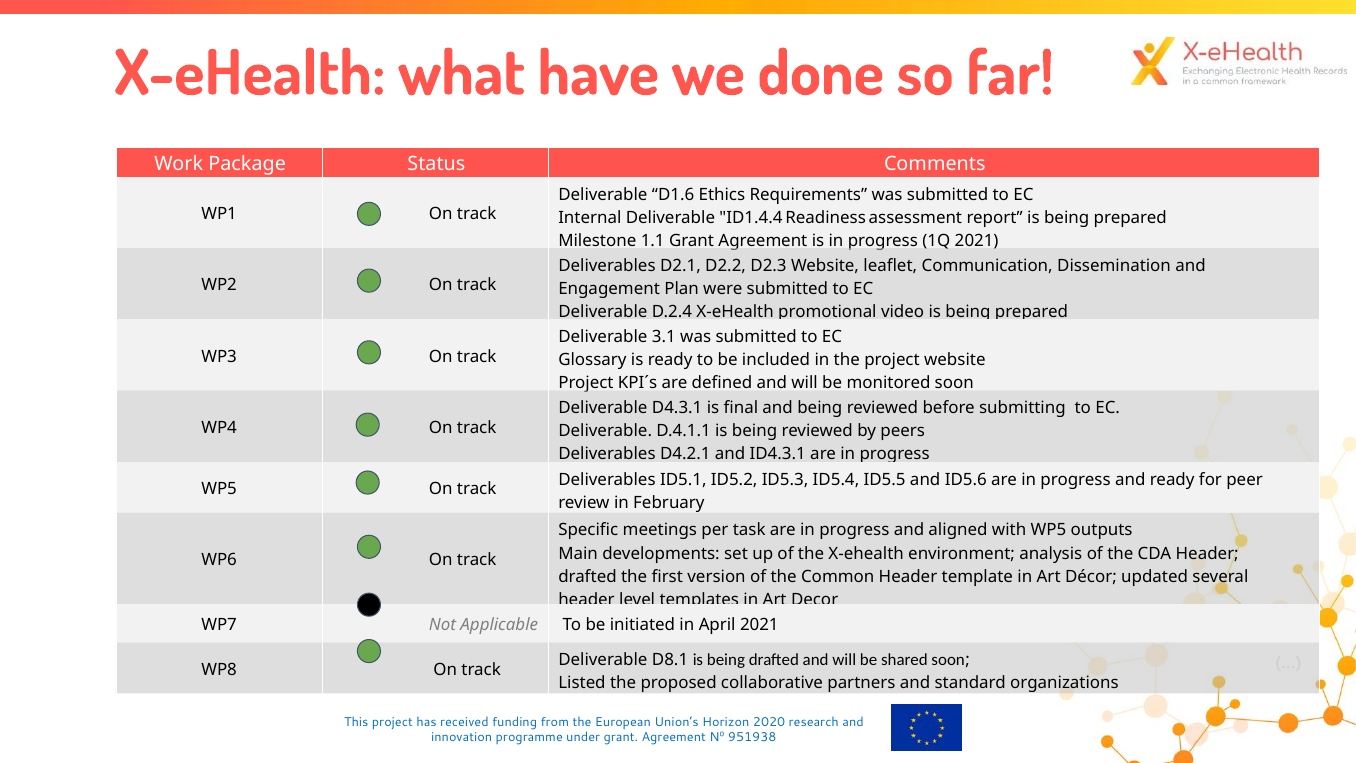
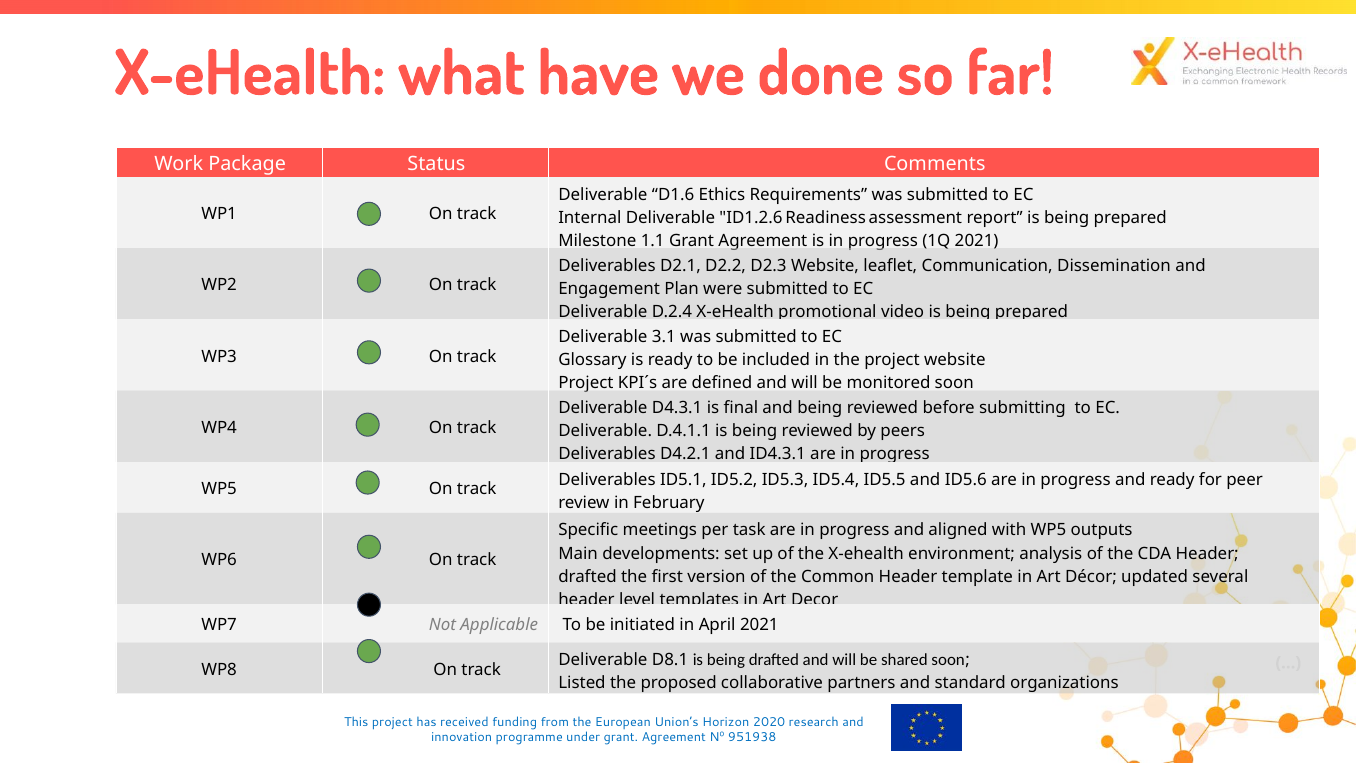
ID1.4.4: ID1.4.4 -> ID1.2.6 (751, 217)
